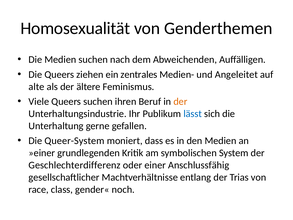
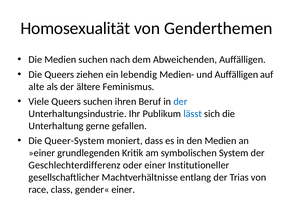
zentrales: zentrales -> lebendig (139, 74)
und Angeleitet: Angeleitet -> Auffälligen (236, 74)
der colour: orange -> blue (180, 101)
Anschlussfähig: Anschlussfähig -> Institutioneller (199, 165)
gender« noch: noch -> einer (123, 189)
